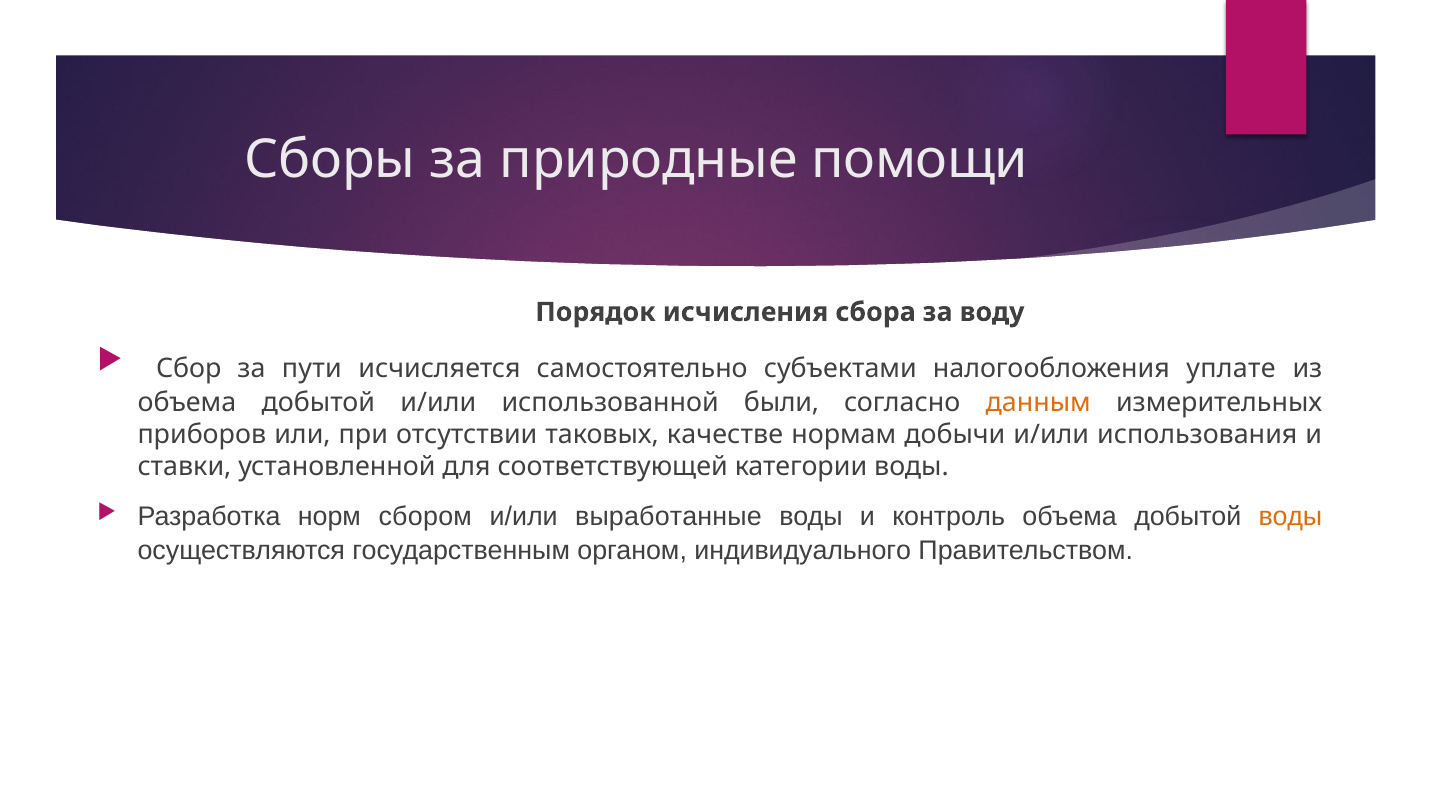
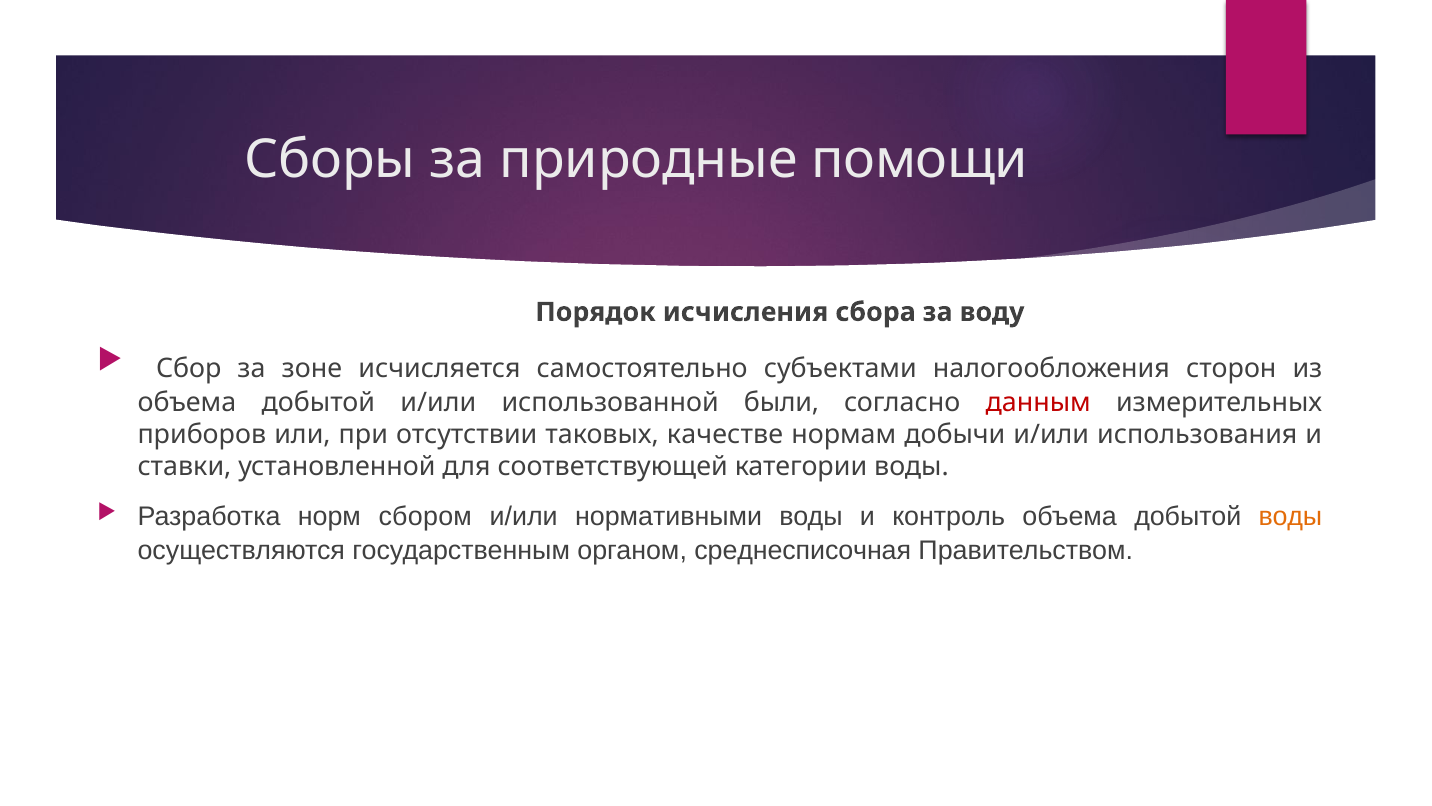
пути: пути -> зоне (312, 368)
уплате: уплате -> сторон (1231, 368)
данным colour: orange -> red (1038, 402)
выработанные: выработанные -> нормативными (669, 516)
индивидуального: индивидуального -> среднесписочная (803, 550)
